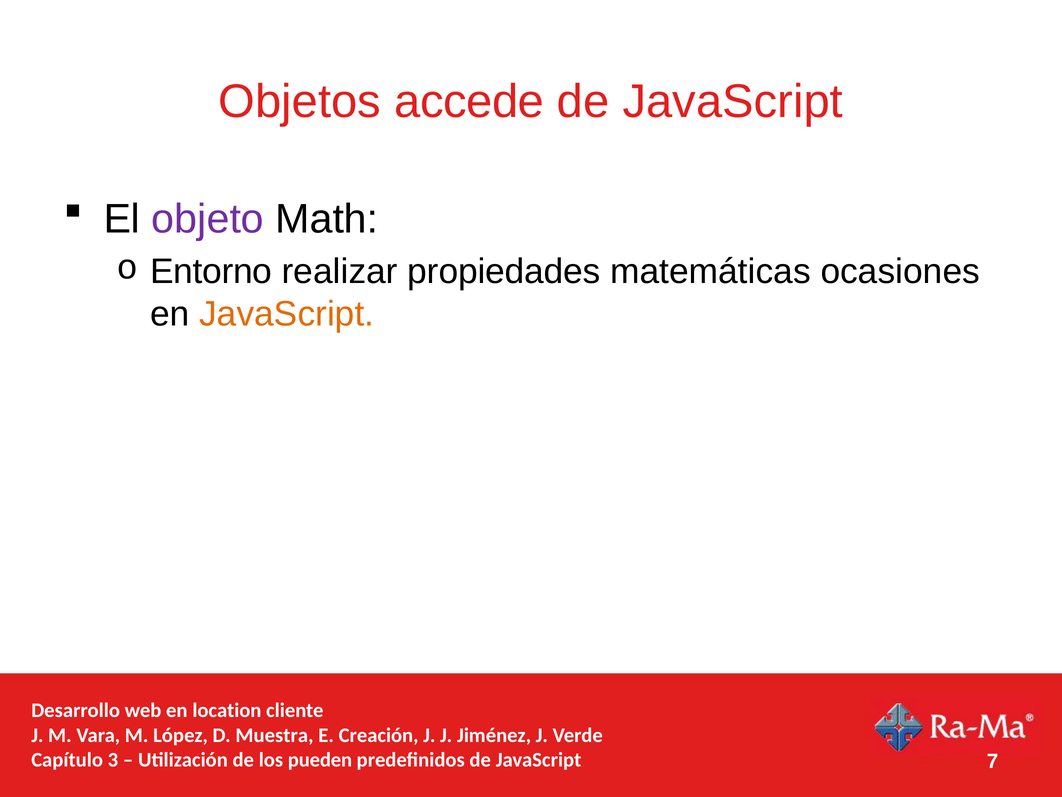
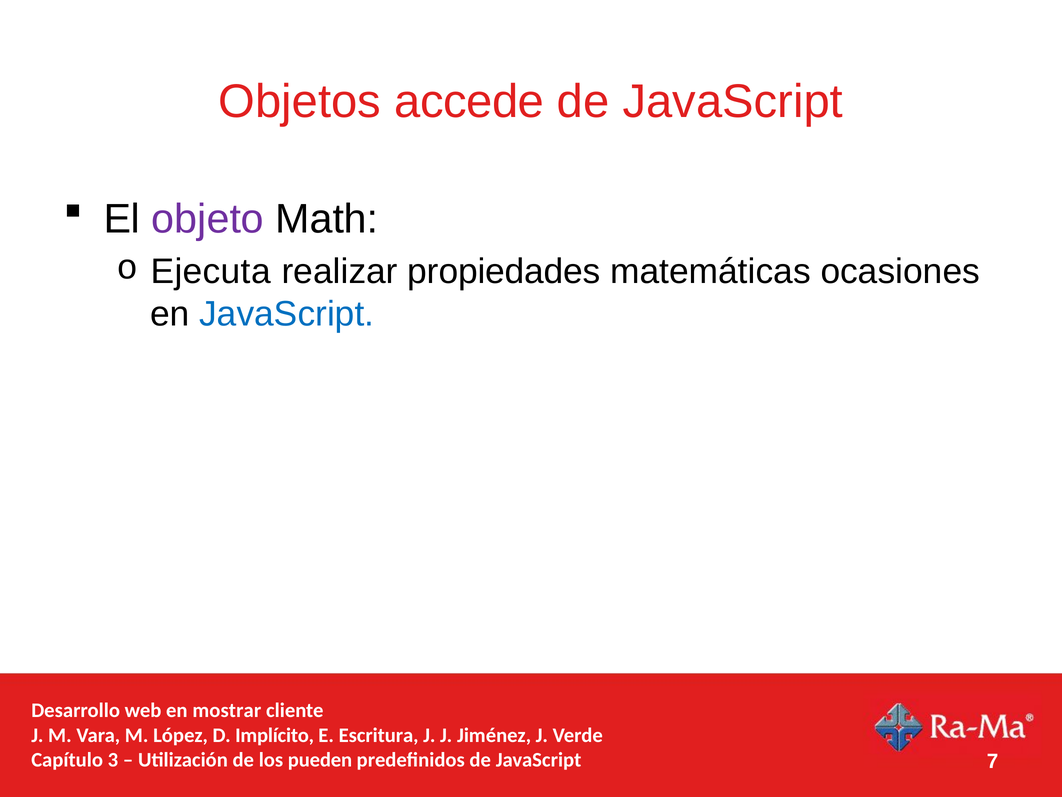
Entorno: Entorno -> Ejecuta (211, 272)
JavaScript colour: orange -> blue (287, 314)
location: location -> mostrar (227, 710)
Muestra: Muestra -> Implícito (275, 735)
Creación: Creación -> Escritura (379, 735)
